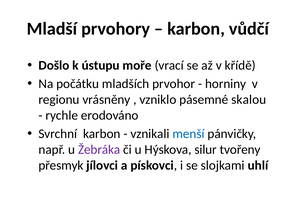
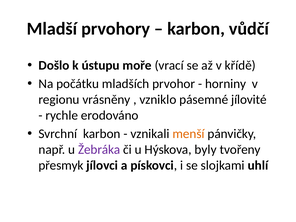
skalou: skalou -> jílovité (249, 100)
menší colour: blue -> orange (189, 134)
silur: silur -> byly (206, 150)
